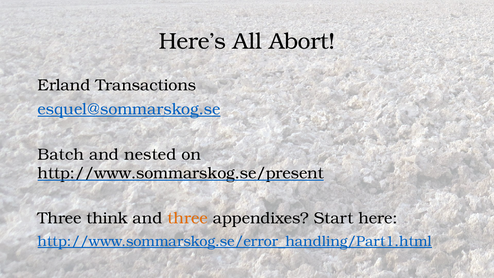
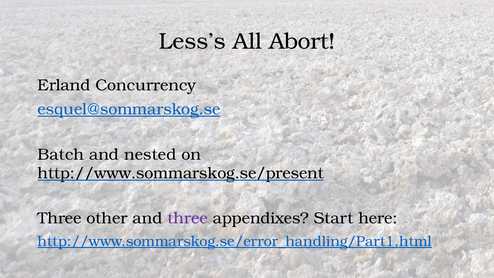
Here’s: Here’s -> Less’s (192, 41)
Transactions: Transactions -> Concurrency (146, 85)
think: think -> other (107, 218)
three colour: orange -> purple (188, 218)
